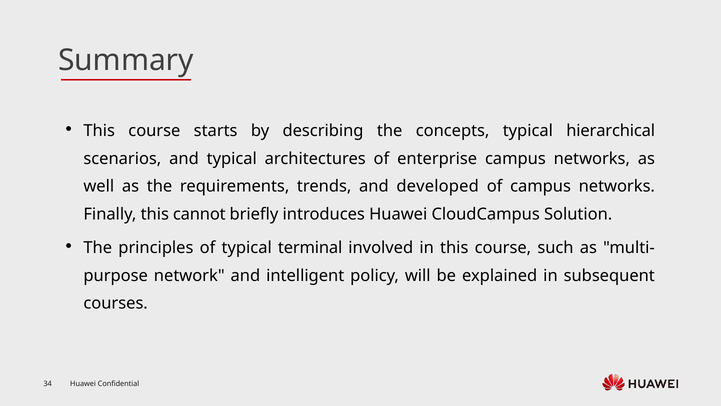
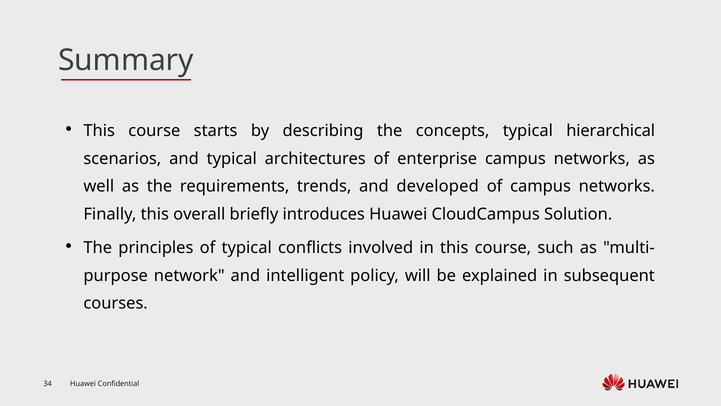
cannot: cannot -> overall (199, 214)
terminal: terminal -> conflicts (310, 248)
